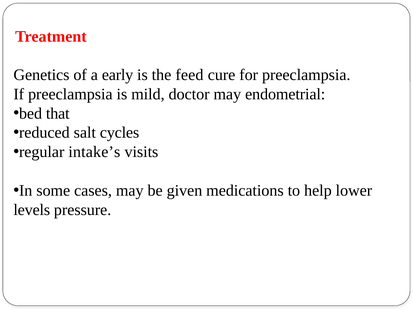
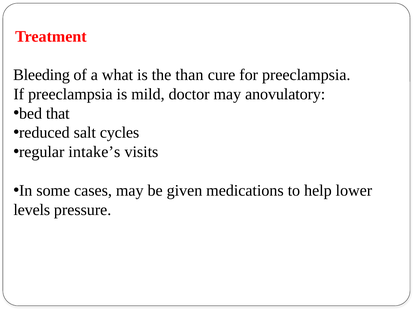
Genetics: Genetics -> Bleeding (42, 75)
early: early -> what (117, 75)
feed: feed -> than (189, 75)
endometrial: endometrial -> anovulatory (285, 94)
